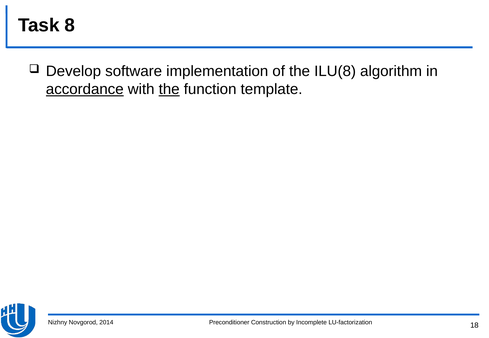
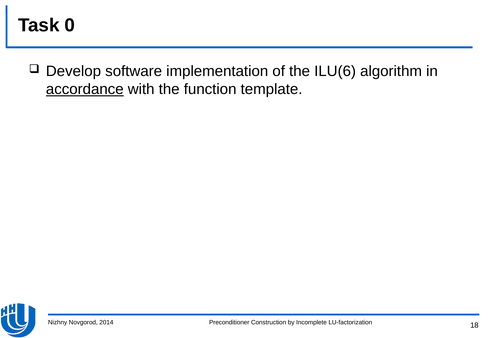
8: 8 -> 0 (70, 25)
ILU(8: ILU(8 -> ILU(6 (335, 71)
the underline: present -> none (169, 89)
